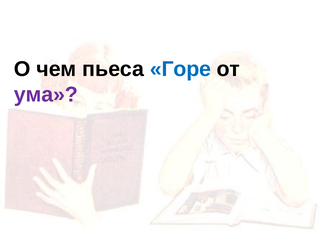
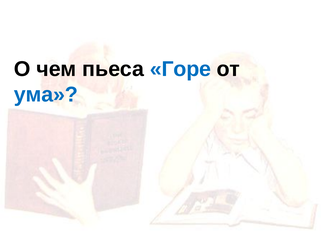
ума colour: purple -> blue (46, 95)
